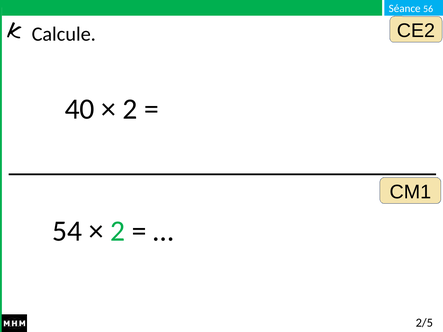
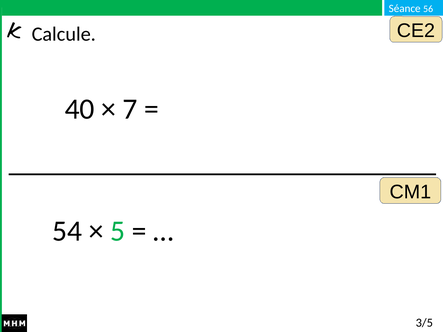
2: 2 -> 7 (130, 109)
2: 2 -> 5 (118, 231)
2/5: 2/5 -> 3/5 (424, 323)
